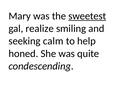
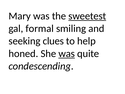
realize: realize -> formal (40, 28)
calm: calm -> clues (53, 41)
was underline: none -> present (67, 53)
